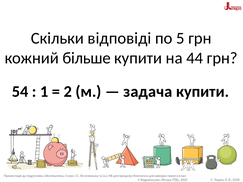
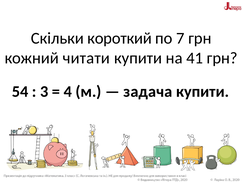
відповіді: відповіді -> короткий (120, 38)
5: 5 -> 7 (180, 38)
більше: більше -> читати (86, 58)
44: 44 -> 41 (195, 58)
1: 1 -> 3 (44, 92)
2: 2 -> 4 (68, 92)
